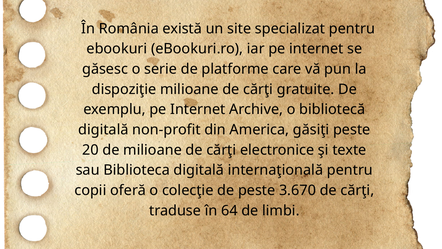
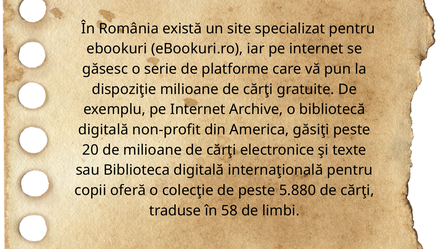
3.670: 3.670 -> 5.880 (297, 190)
64: 64 -> 58 (229, 210)
